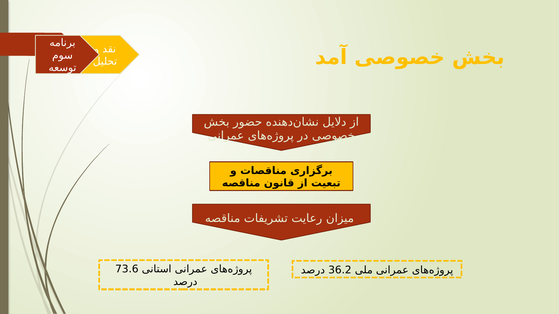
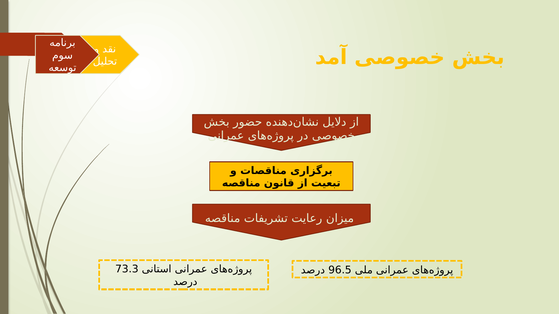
73.6: 73.6 -> 73.3 (127, 270)
36.2: 36.2 -> 96.5 (340, 270)
